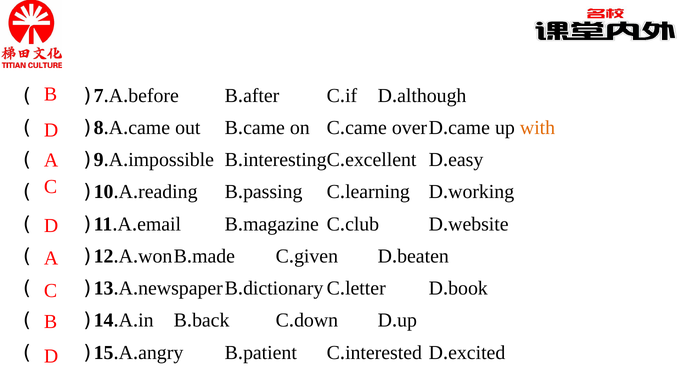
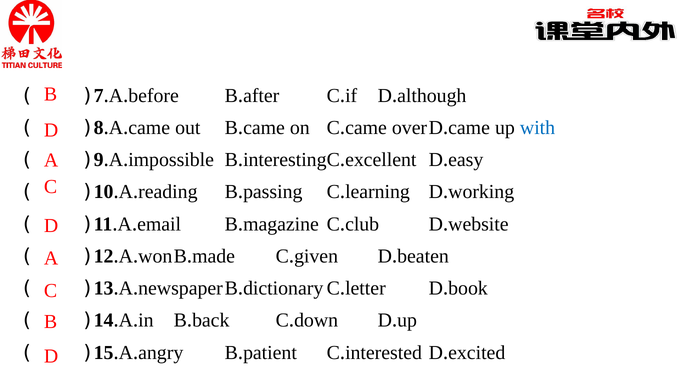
with colour: orange -> blue (538, 128)
